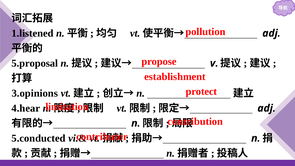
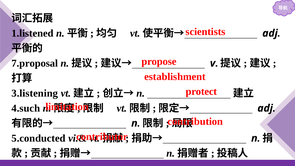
pollution: pollution -> scientists (205, 32)
5.proposal: 5.proposal -> 7.proposal (35, 63)
3.opinions: 3.opinions -> 3.listening (35, 93)
4.hear: 4.hear -> 4.such (26, 108)
